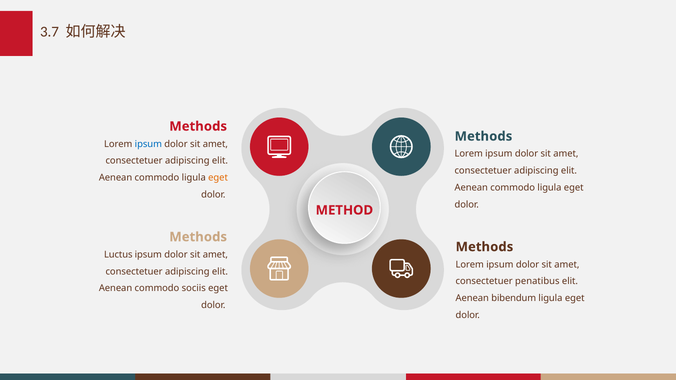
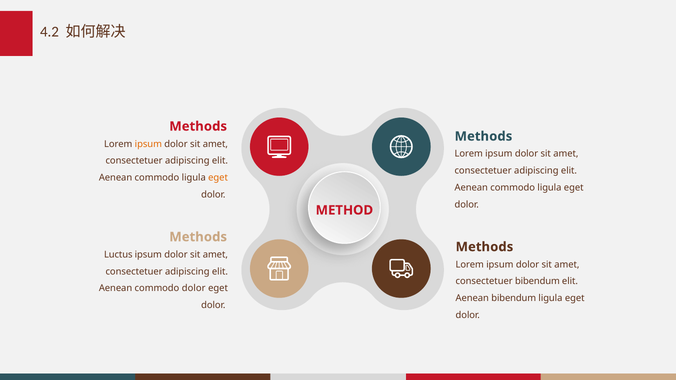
3.7: 3.7 -> 4.2 (49, 32)
ipsum colour: blue -> orange (148, 144)
consectetuer penatibus: penatibus -> bibendum (537, 282)
commodo sociis: sociis -> dolor (194, 289)
